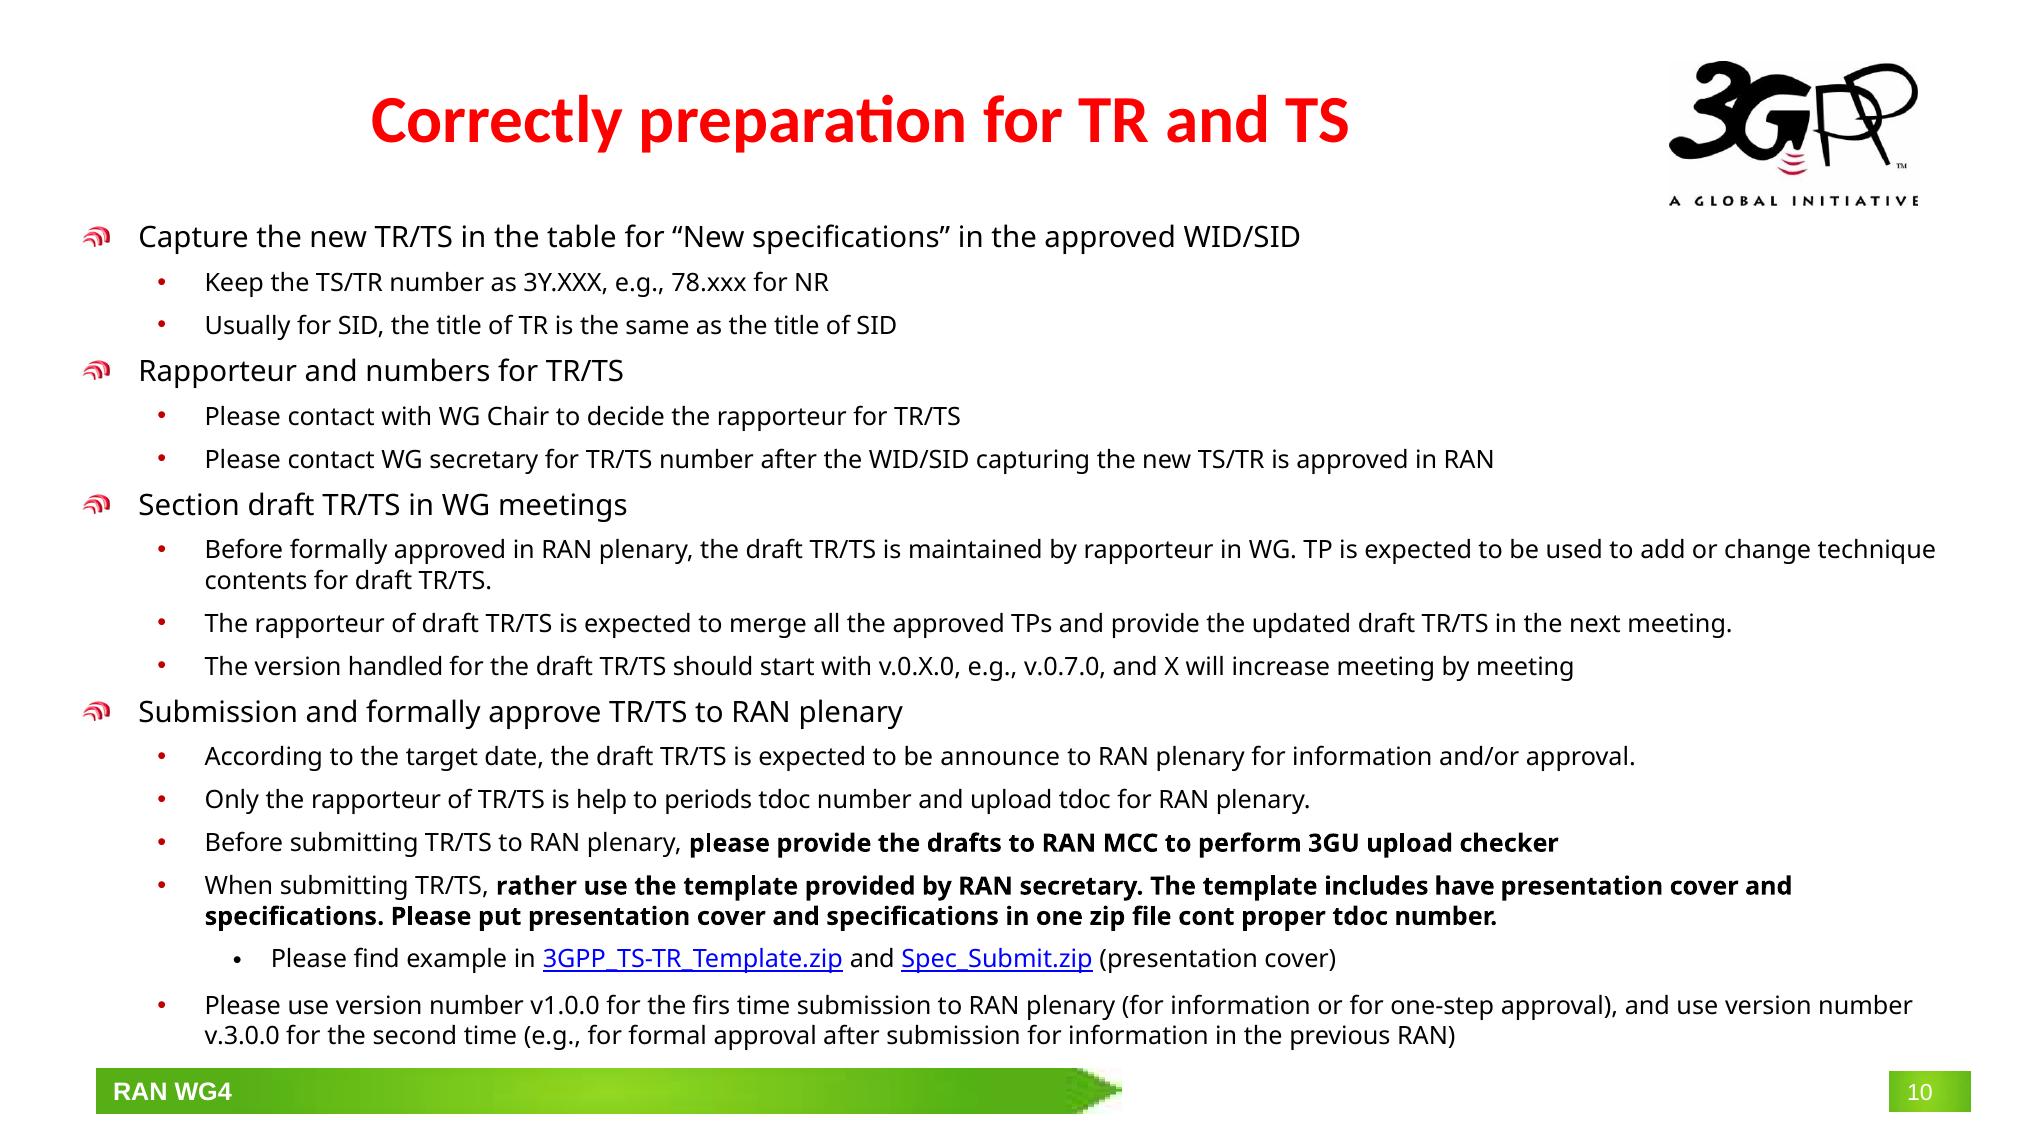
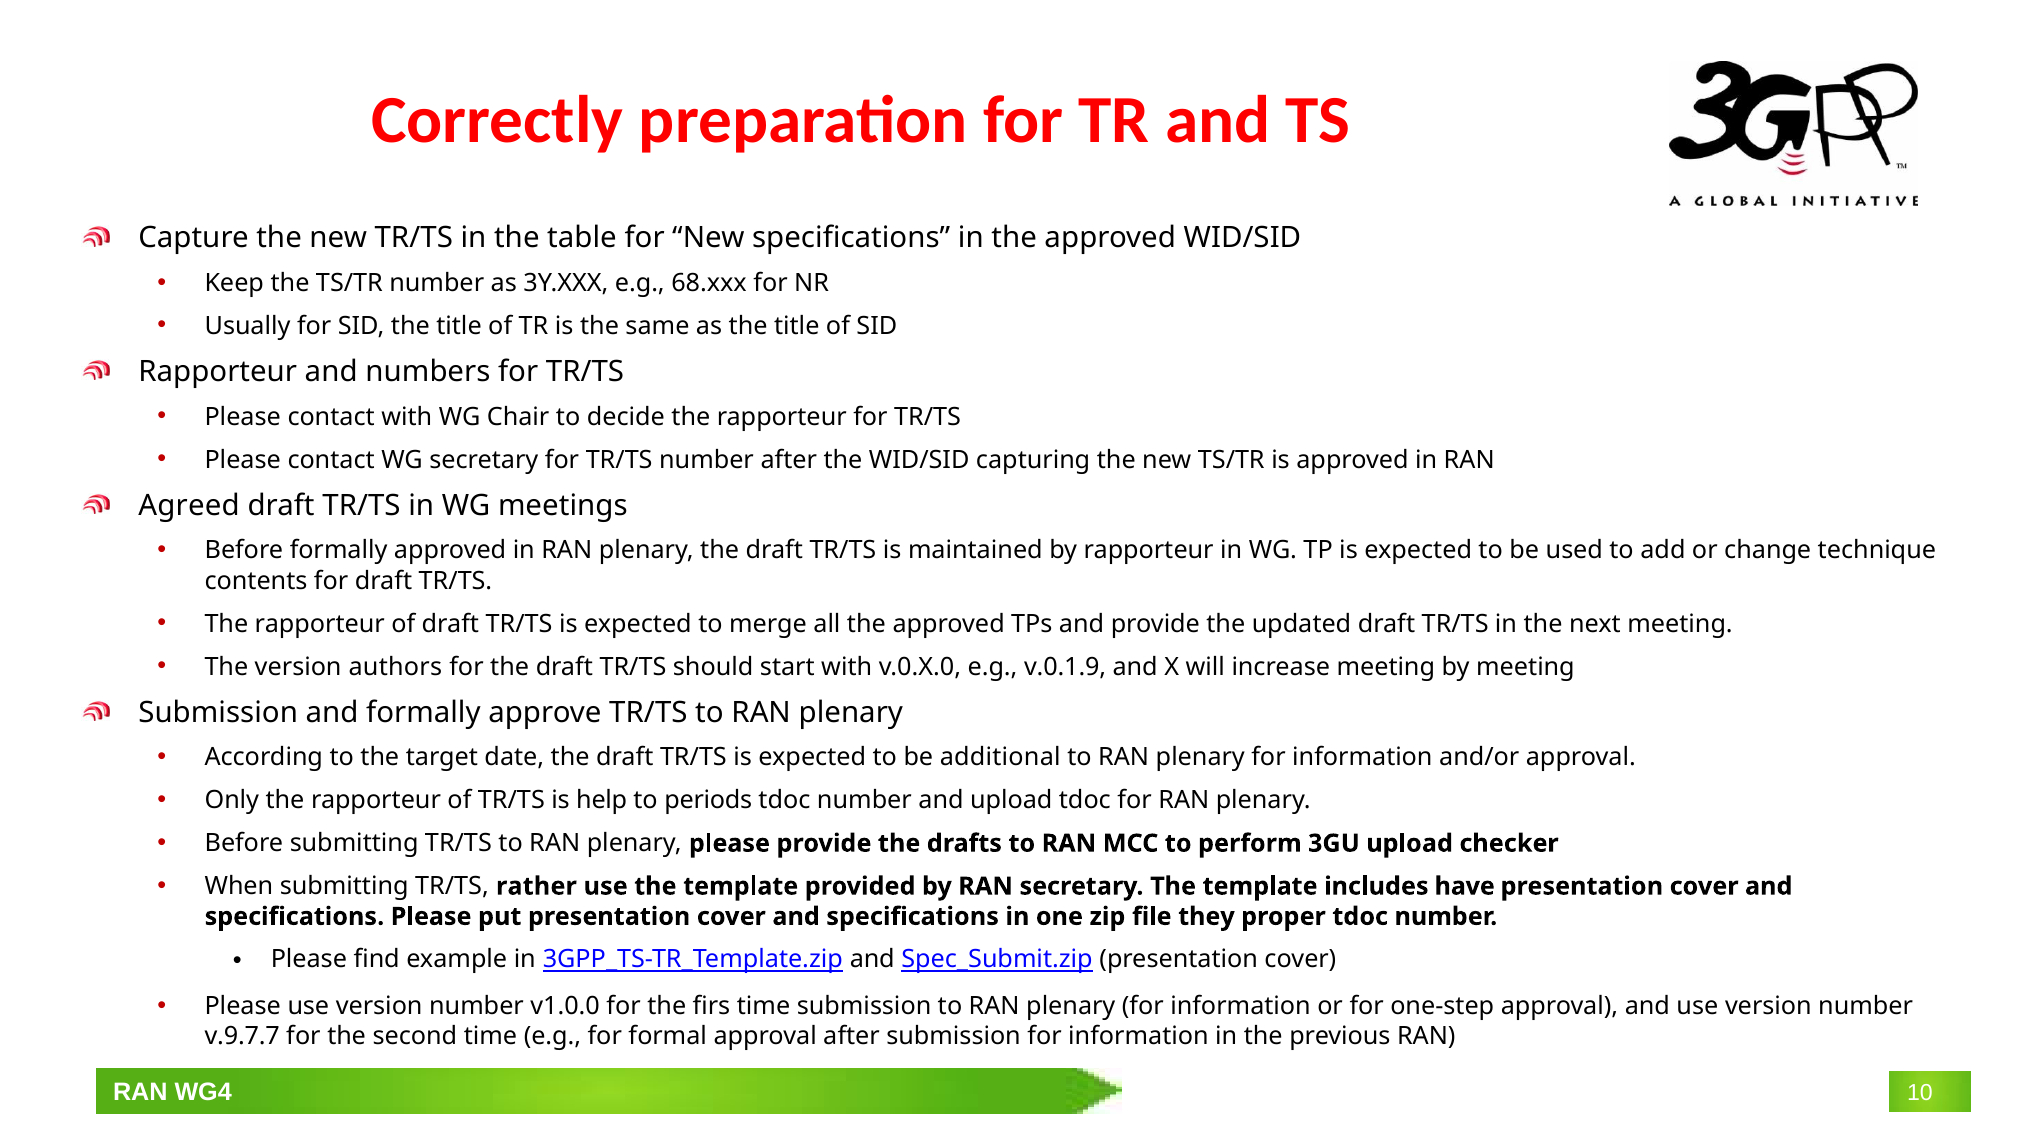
78.xxx: 78.xxx -> 68.xxx (709, 283)
Section: Section -> Agreed (189, 506)
handled: handled -> authors (395, 667)
v.0.7.0: v.0.7.0 -> v.0.1.9 (1065, 667)
announce: announce -> additional (1000, 758)
cont: cont -> they (1206, 917)
v.3.0.0: v.3.0.0 -> v.9.7.7 (242, 1037)
